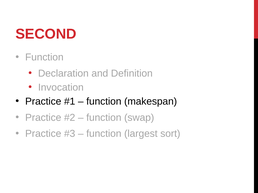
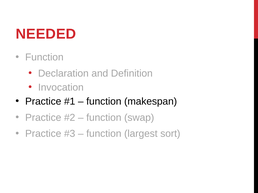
SECOND: SECOND -> NEEDED (46, 34)
